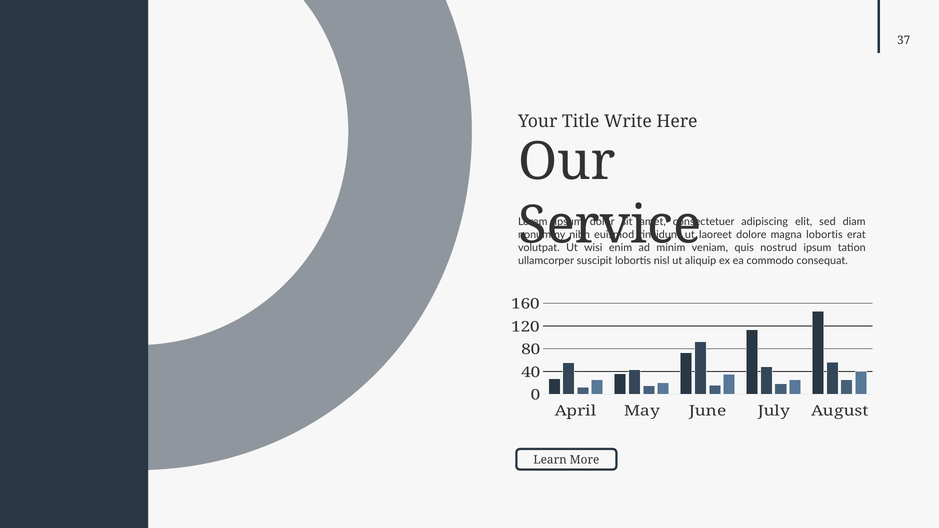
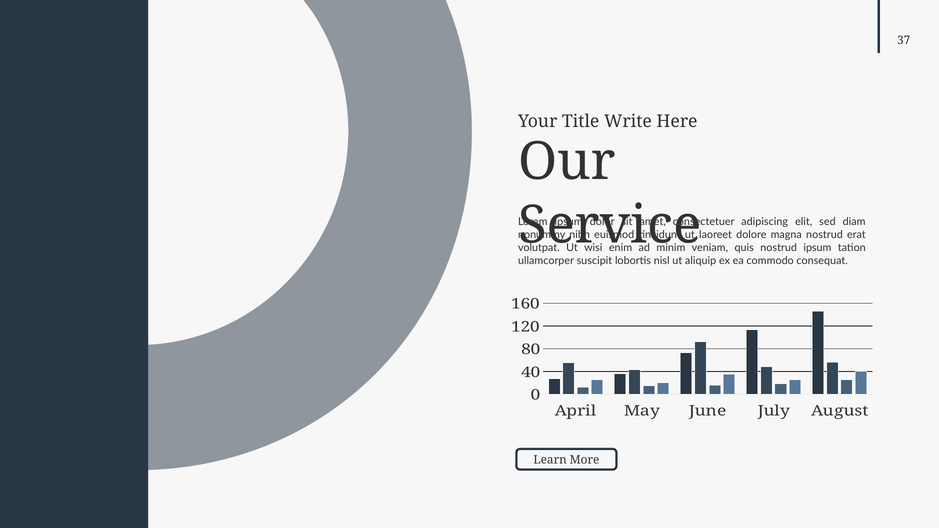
magna lobortis: lobortis -> nostrud (824, 235)
